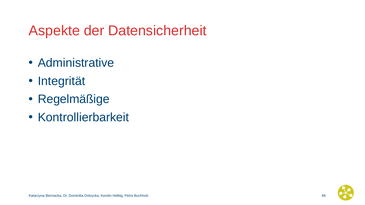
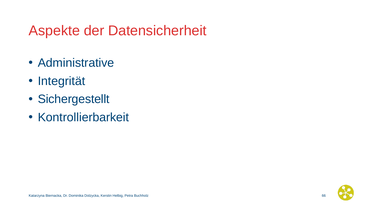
Regelmäßige: Regelmäßige -> Sichergestellt (74, 99)
